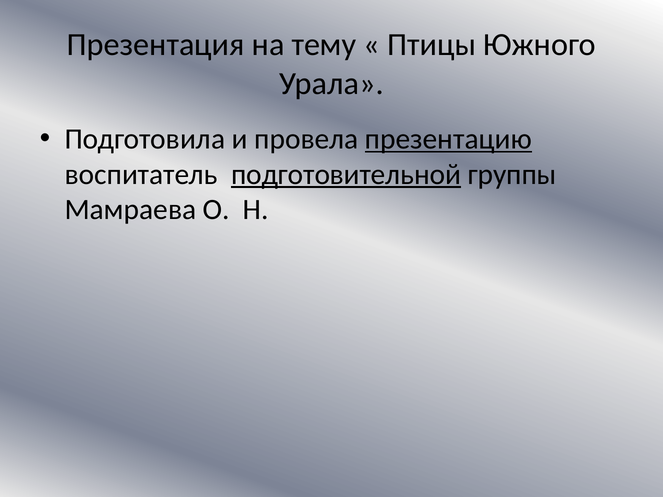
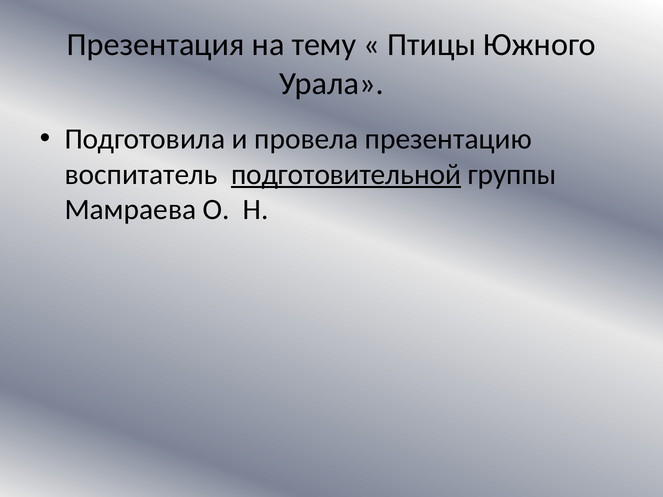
презентацию underline: present -> none (448, 139)
